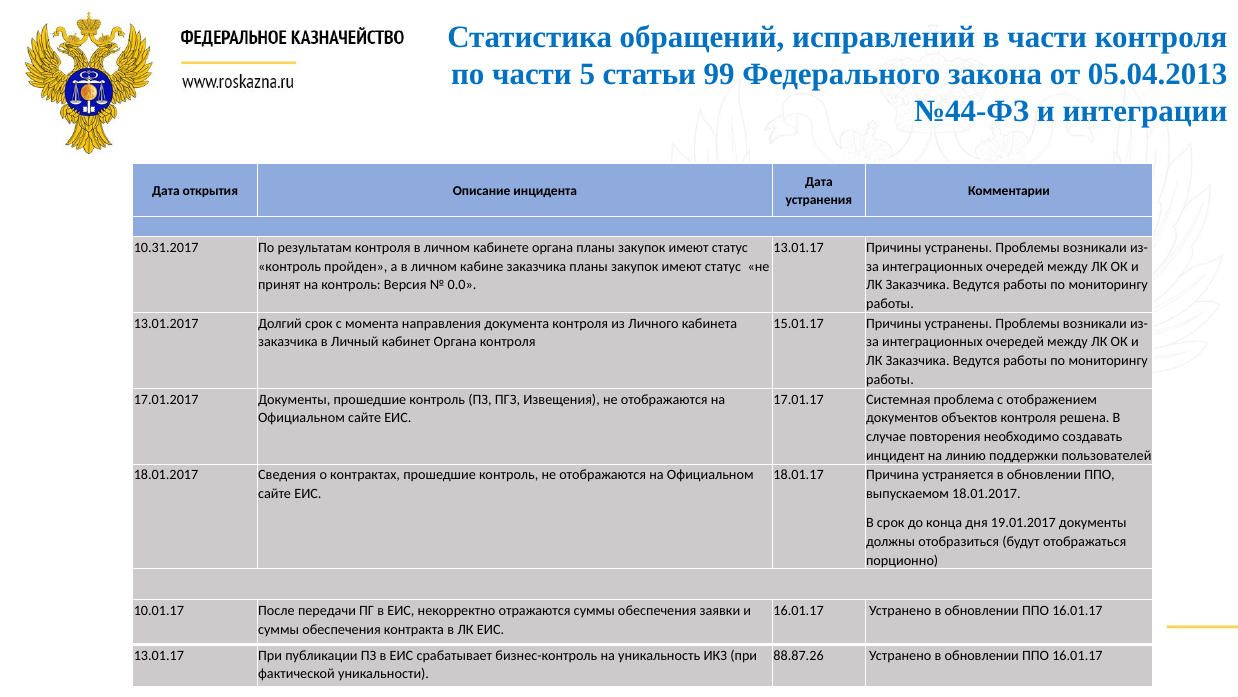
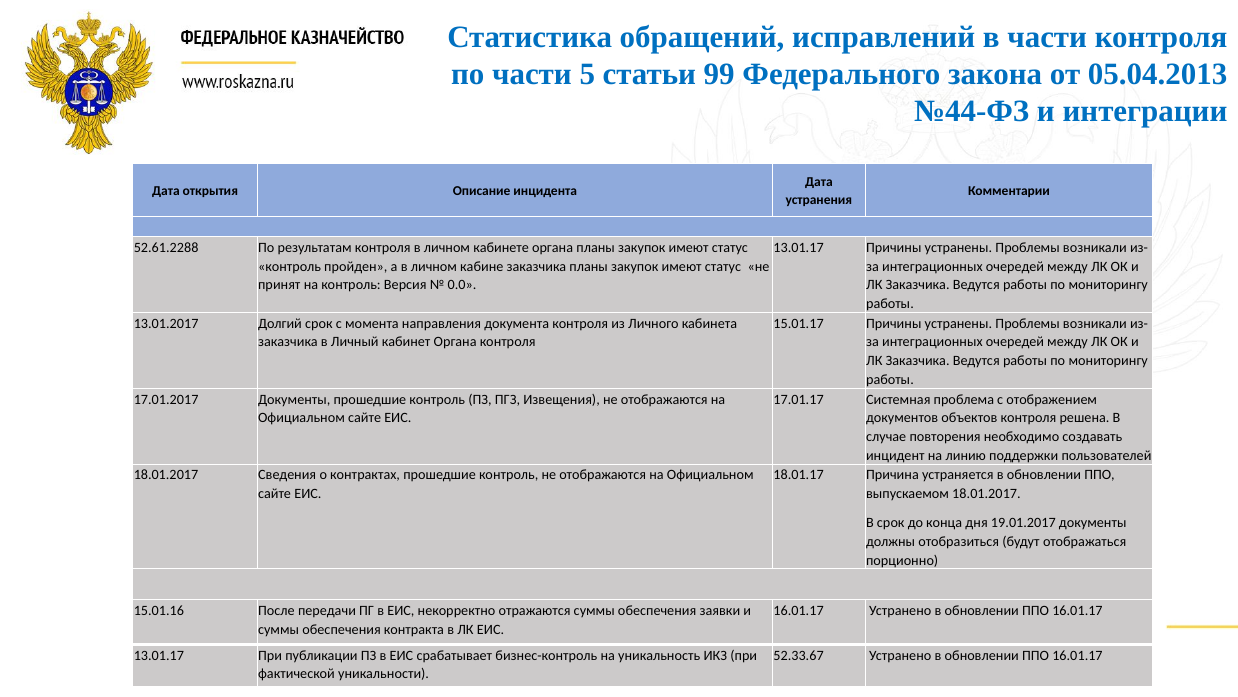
10.31.2017: 10.31.2017 -> 52.61.2288 (166, 248)
10.01.17: 10.01.17 -> 15.01.16 (159, 610)
88.87.26: 88.87.26 -> 52.33.67 (799, 655)
